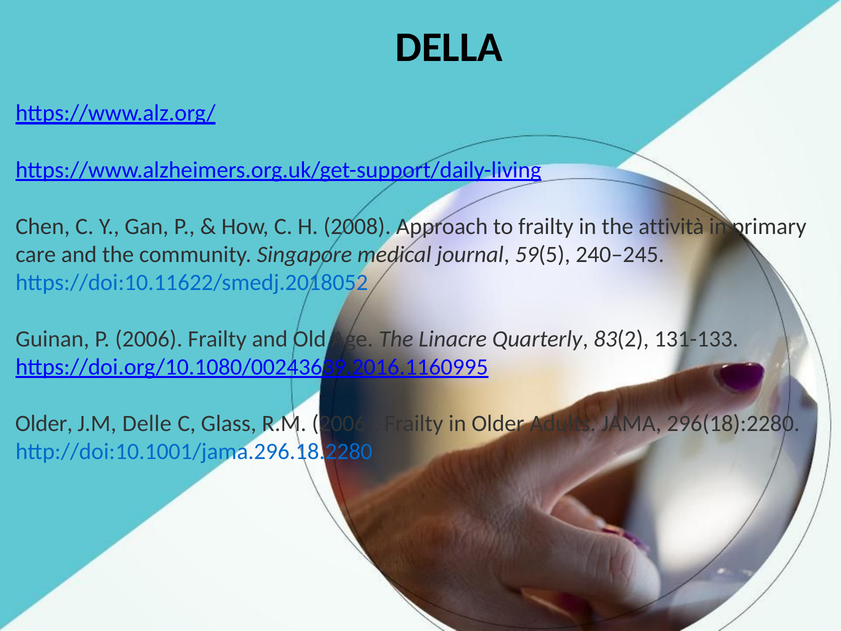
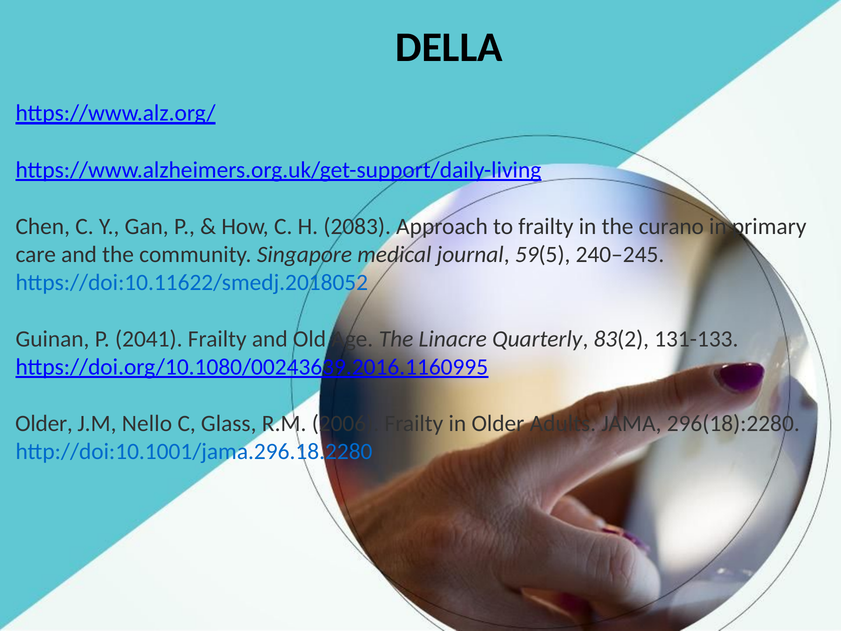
2008: 2008 -> 2083 (357, 227)
attività: attività -> curano (671, 227)
P 2006: 2006 -> 2041 (149, 339)
Delle: Delle -> Nello (147, 423)
